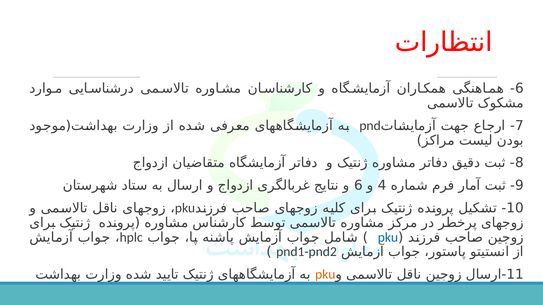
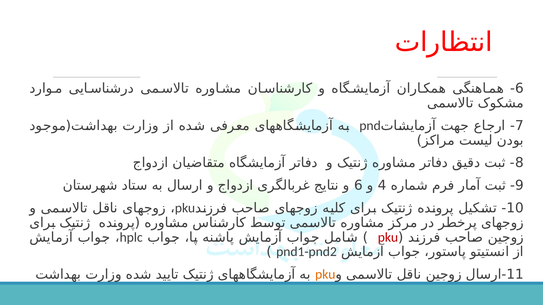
pku colour: blue -> red (388, 238)
